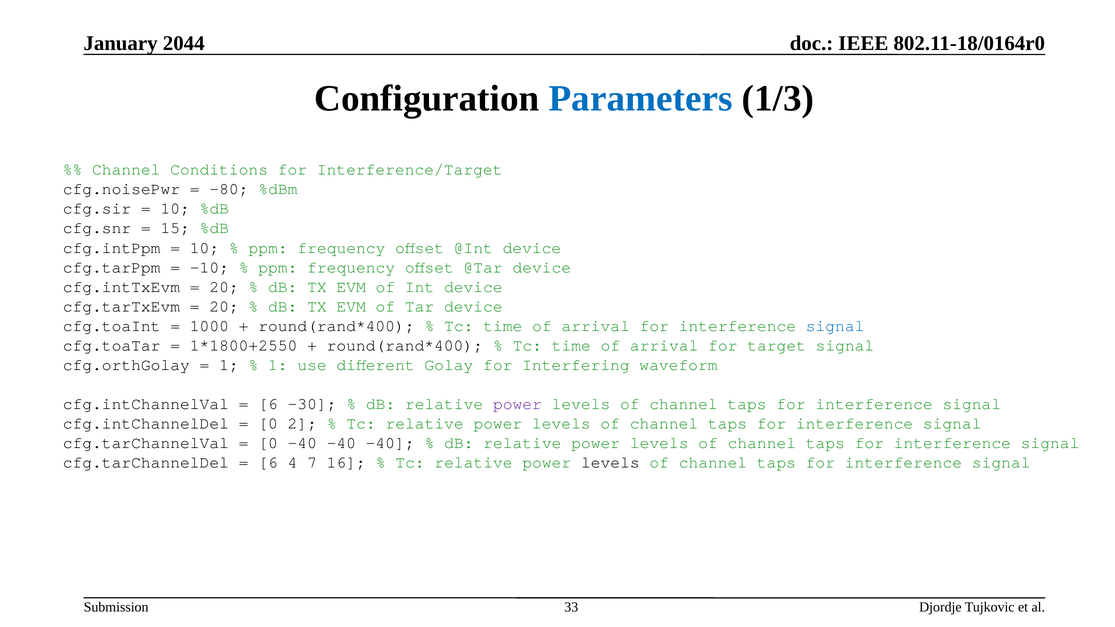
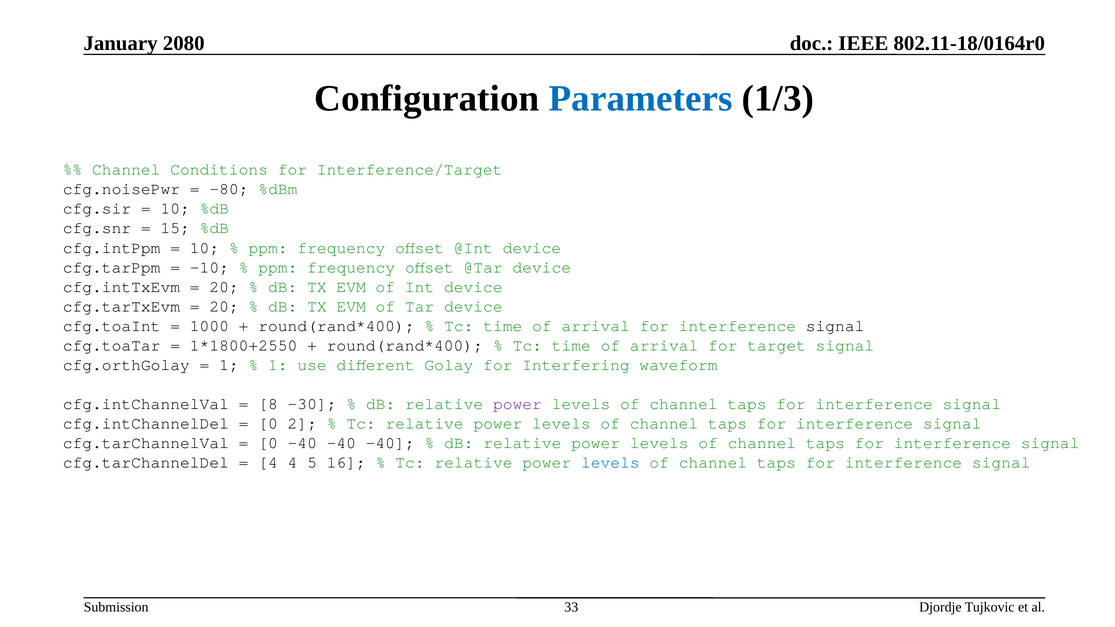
2044: 2044 -> 2080 (184, 43)
signal colour: blue -> black (835, 326)
6: 6 -> 8 (268, 404)
6: 6 -> 4 (268, 462)
7: 7 -> 5 (312, 462)
levels colour: black -> blue (610, 462)
